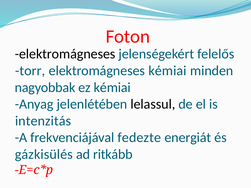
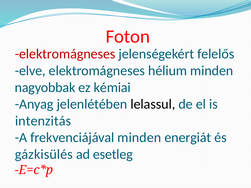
elektromágneses colour: black -> red (65, 54)
torr: torr -> elve (30, 71)
elektromágneses kémiai: kémiai -> hélium (168, 71)
frekvenciájával fedezte: fedezte -> minden (139, 138)
ritkább: ritkább -> esetleg (113, 154)
